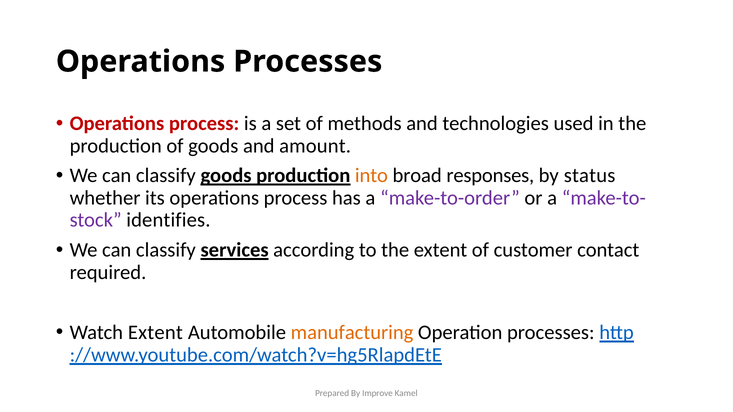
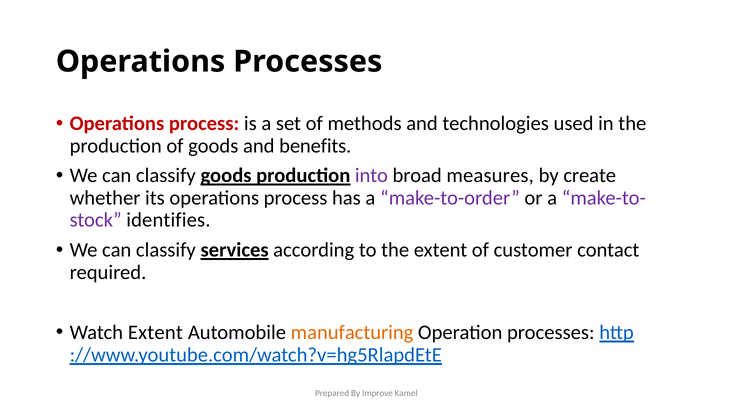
amount: amount -> benefits (315, 146)
into colour: orange -> purple (371, 176)
responses: responses -> measures (490, 176)
status: status -> create (590, 176)
